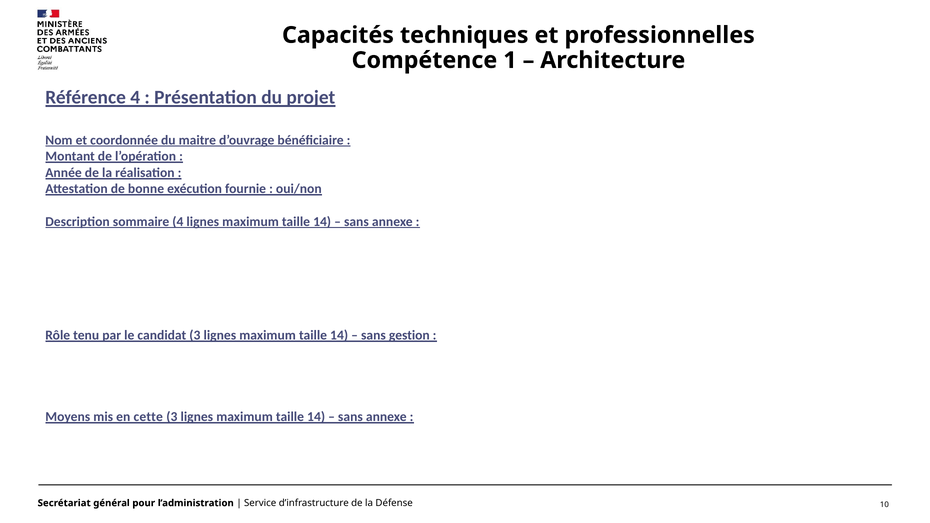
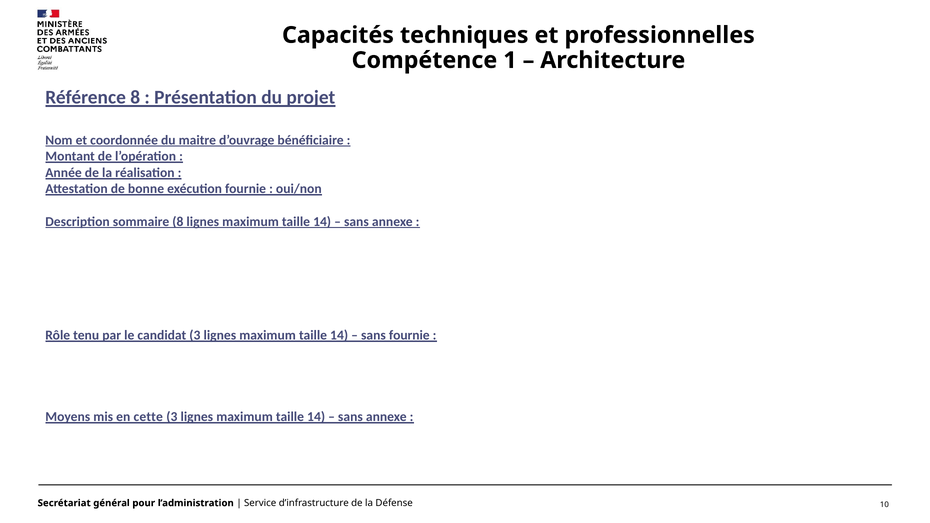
Référence 4: 4 -> 8 (135, 98)
sommaire 4: 4 -> 8 (178, 222)
sans gestion: gestion -> fournie (409, 336)
